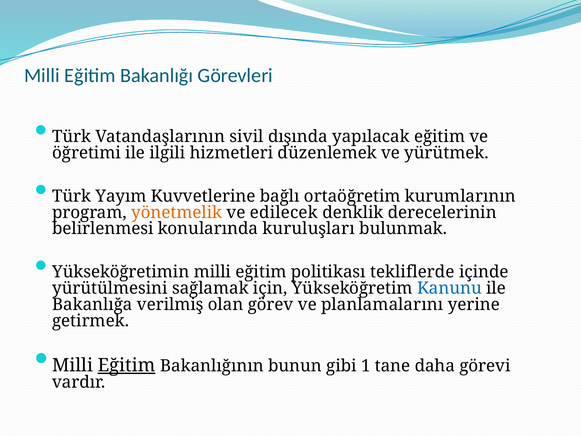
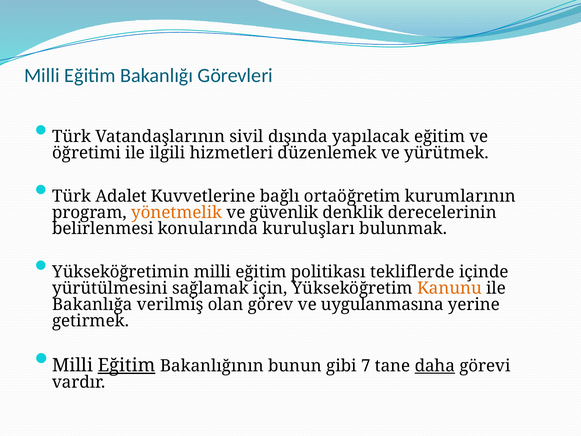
Yayım: Yayım -> Adalet (121, 196)
edilecek: edilecek -> güvenlik (284, 212)
Kanunu colour: blue -> orange (449, 288)
planlamalarını: planlamalarını -> uygulanmasına (382, 304)
1: 1 -> 7 (366, 366)
daha underline: none -> present (435, 366)
